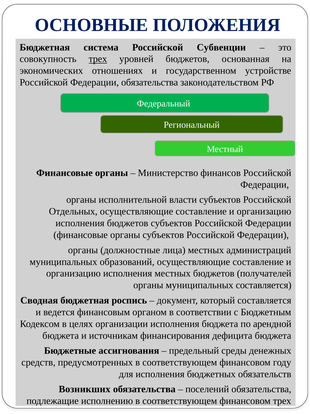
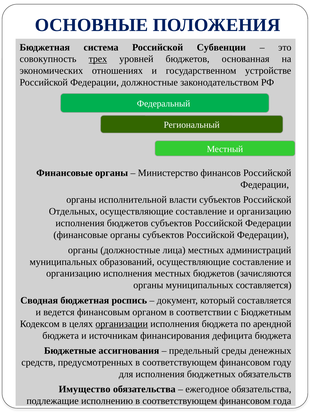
Федерации обязательства: обязательства -> должностные (150, 82)
получателей: получателей -> зачисляются (264, 273)
организации underline: none -> present (122, 323)
Возникших: Возникших -> Имущество (85, 389)
поселений: поселений -> ежегодное (207, 389)
финансовом трех: трех -> года (282, 400)
